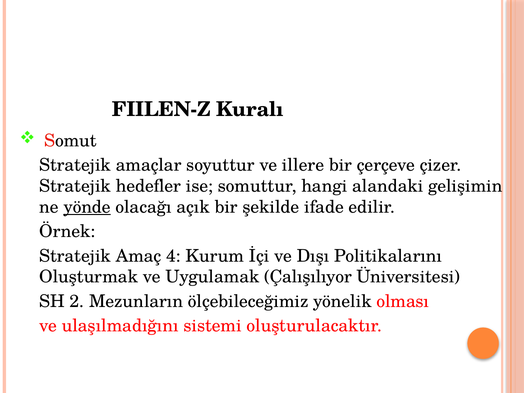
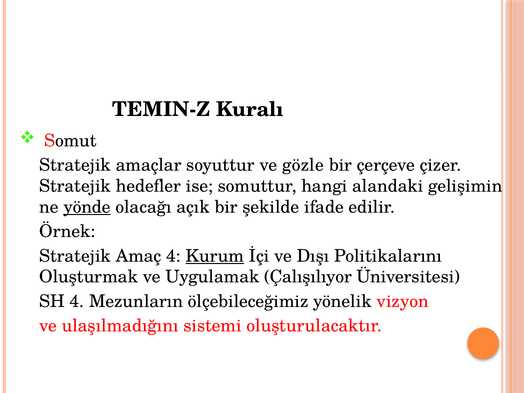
FIILEN-Z: FIILEN-Z -> TEMIN-Z (161, 110)
illere: illere -> gözle (303, 165)
Kurum underline: none -> present (215, 256)
SH 2: 2 -> 4 (77, 301)
olması: olması -> vizyon (403, 301)
